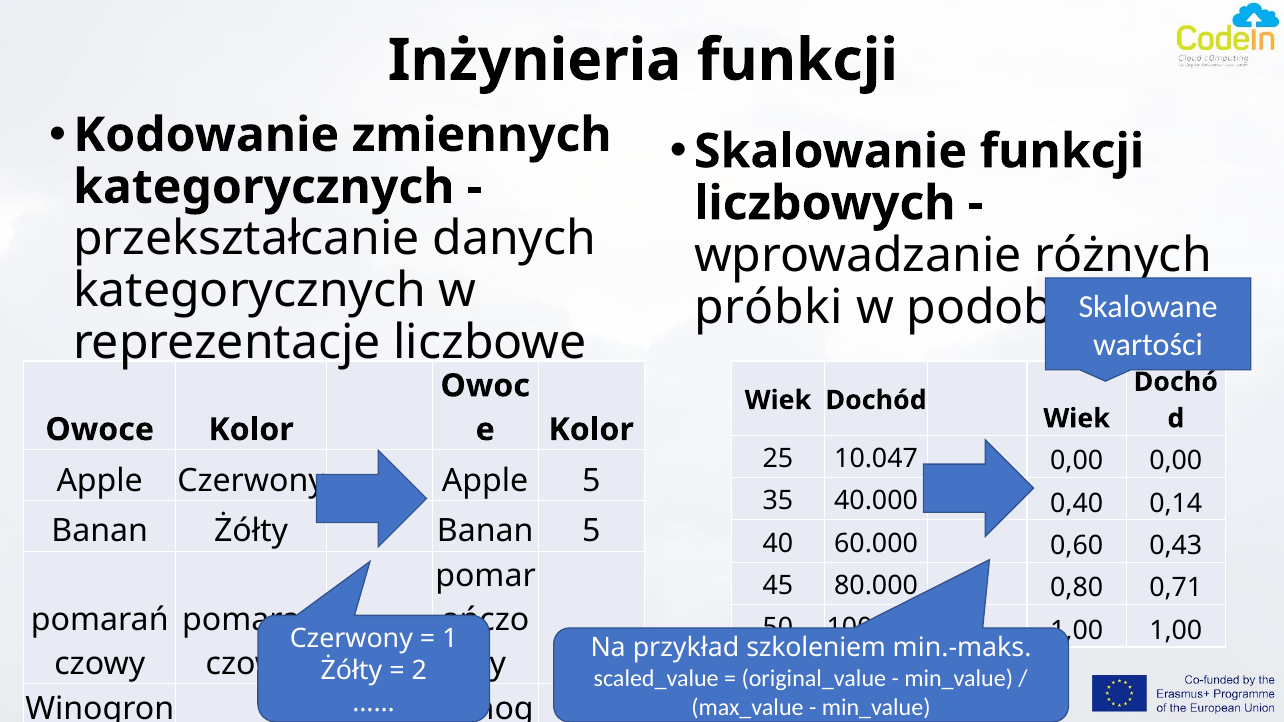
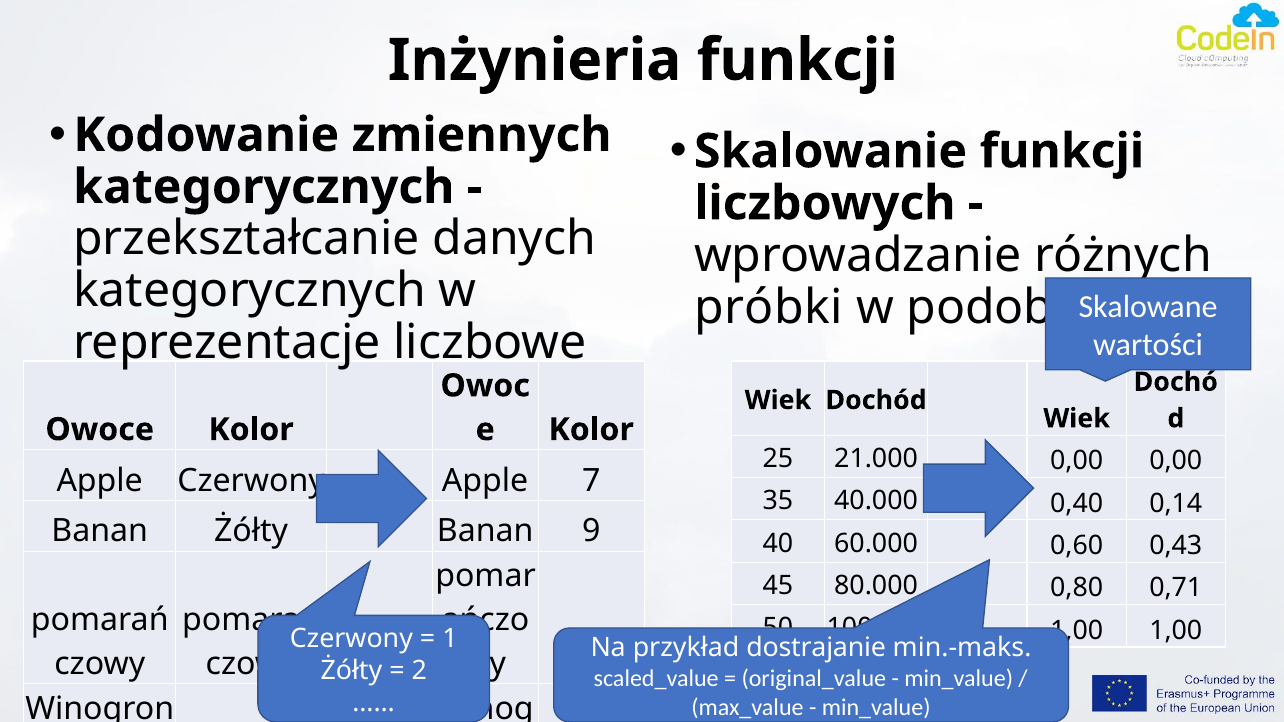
10.047: 10.047 -> 21.000 (876, 459)
Apple 5: 5 -> 7 (591, 481)
Banan 5: 5 -> 9 (591, 531)
szkoleniem: szkoleniem -> dostrajanie (816, 648)
